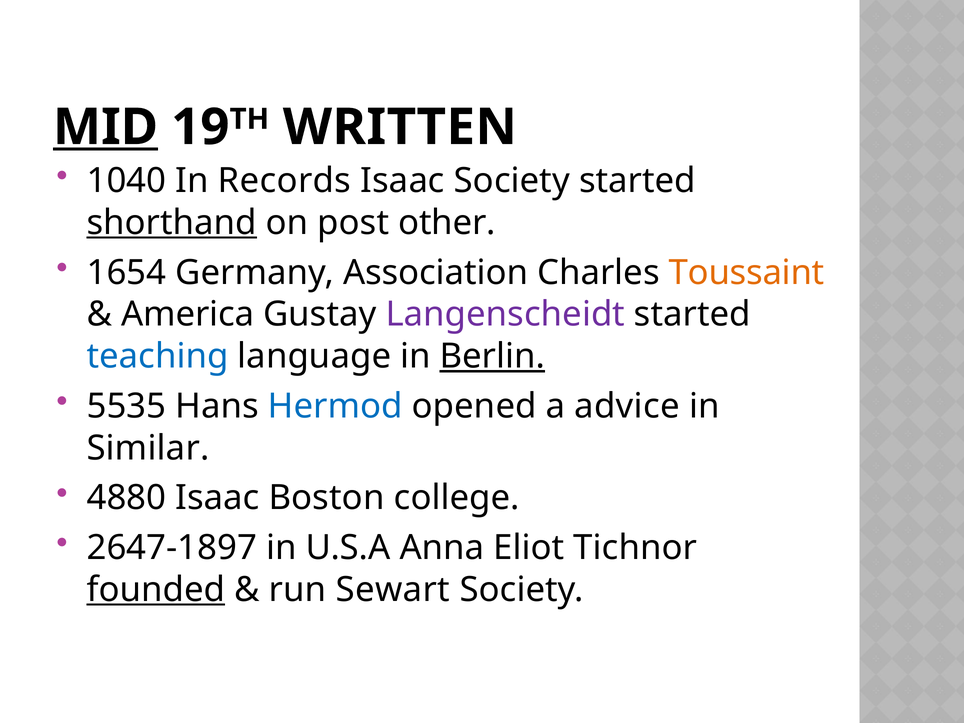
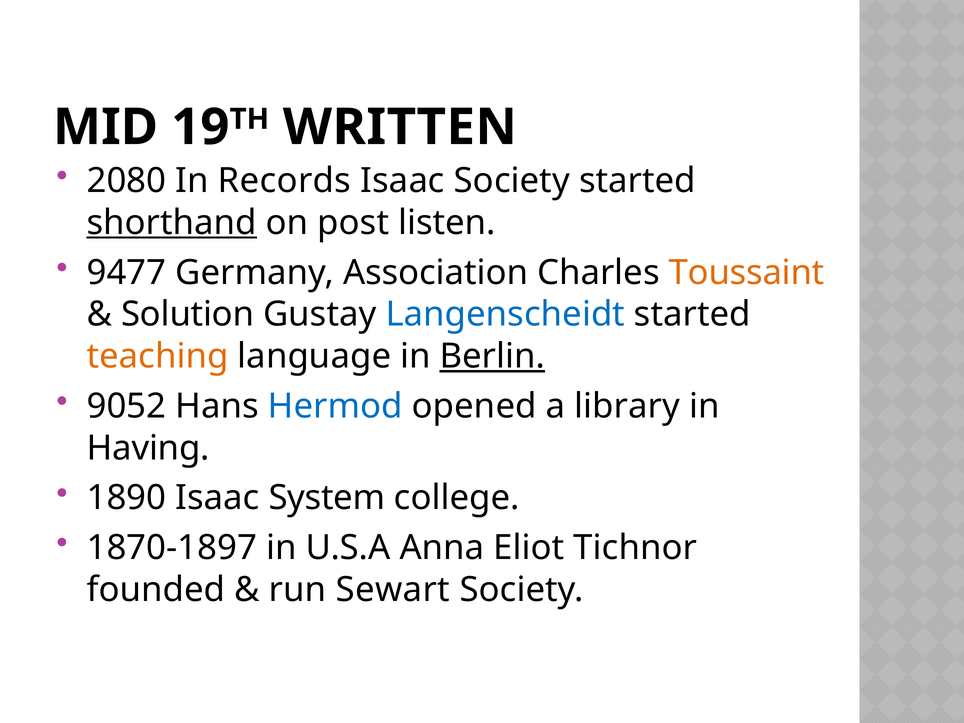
MID underline: present -> none (106, 127)
1040: 1040 -> 2080 (126, 181)
other: other -> listen (447, 223)
1654: 1654 -> 9477 (126, 273)
America: America -> Solution (188, 314)
Langenscheidt colour: purple -> blue (505, 314)
teaching colour: blue -> orange (158, 356)
5535: 5535 -> 9052 (126, 406)
advice: advice -> library (627, 406)
Similar: Similar -> Having (148, 448)
4880: 4880 -> 1890 (126, 498)
Boston: Boston -> System (327, 498)
2647-1897: 2647-1897 -> 1870-1897 (172, 548)
founded underline: present -> none (156, 590)
